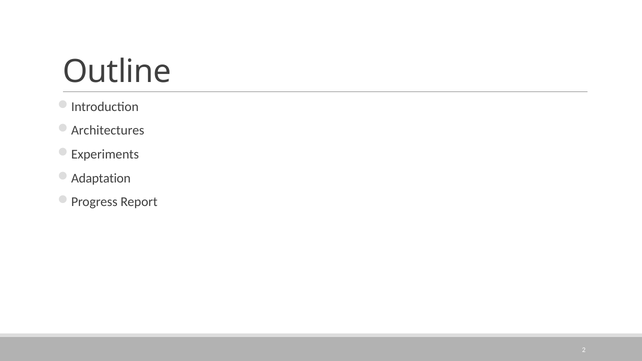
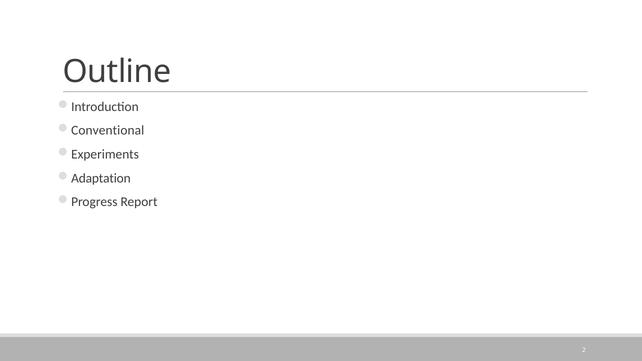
Architectures: Architectures -> Conventional (108, 131)
